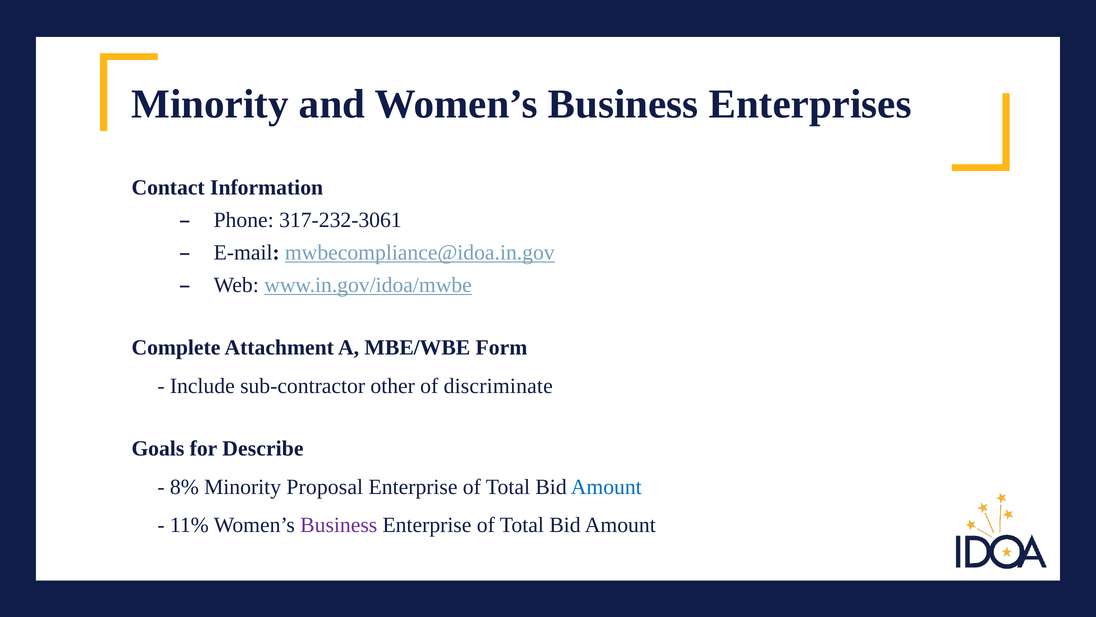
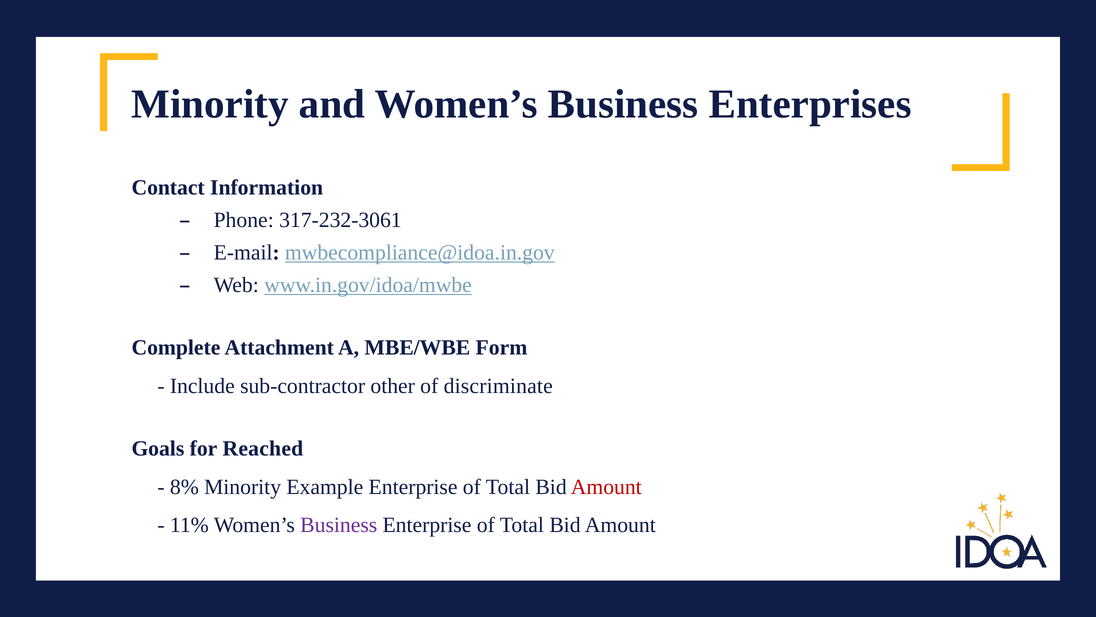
Describe: Describe -> Reached (263, 448)
Proposal: Proposal -> Example (325, 486)
Amount colour: blue -> red (606, 486)
